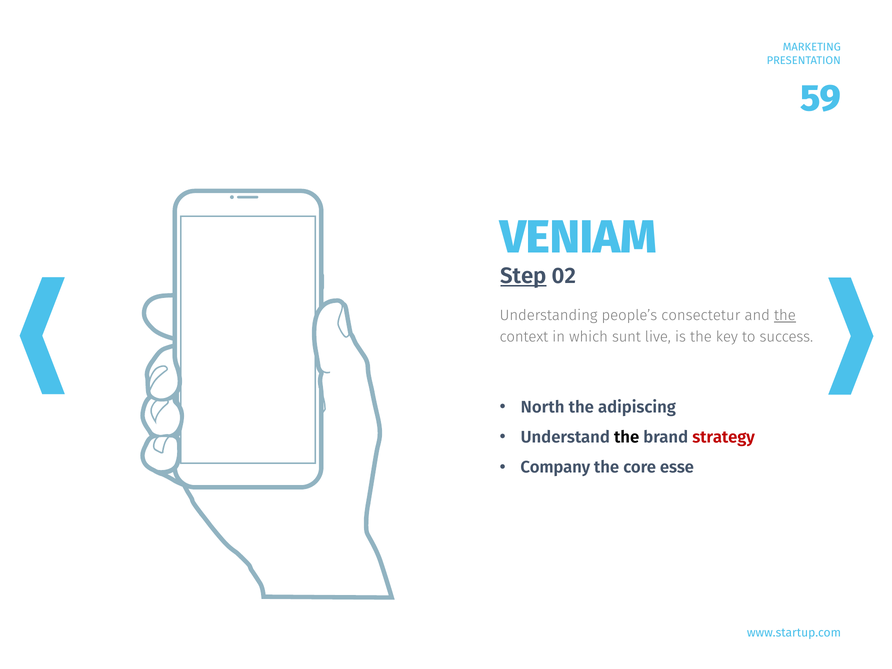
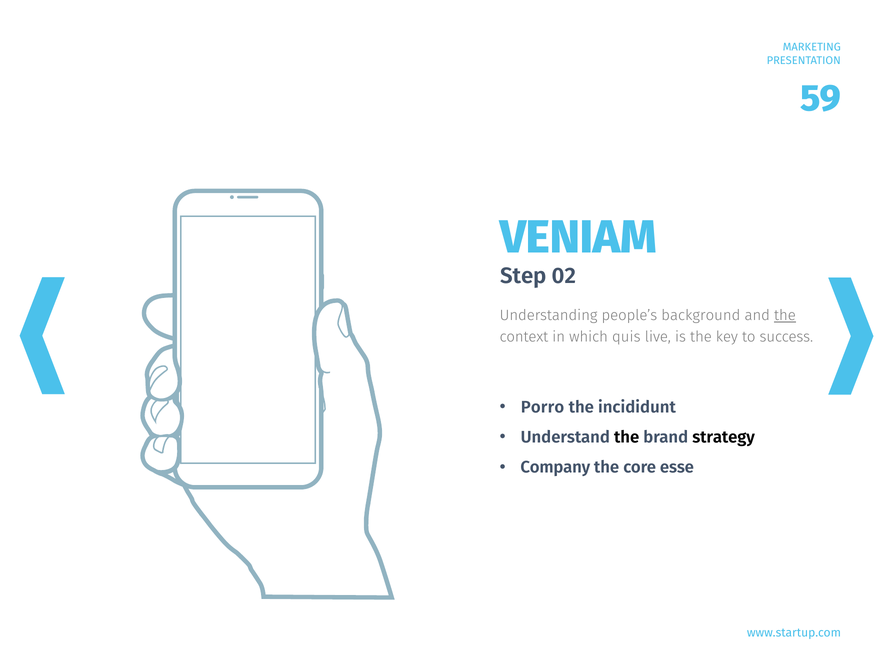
Step underline: present -> none (523, 276)
consectetur: consectetur -> background (701, 316)
sunt: sunt -> quis (626, 337)
North: North -> Porro (543, 407)
adipiscing: adipiscing -> incididunt (637, 407)
strategy colour: red -> black (724, 437)
